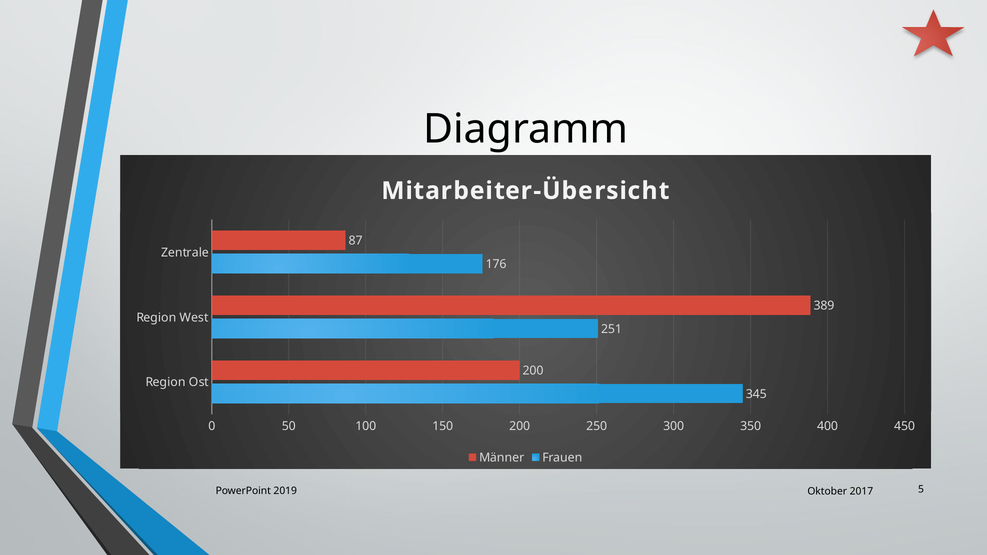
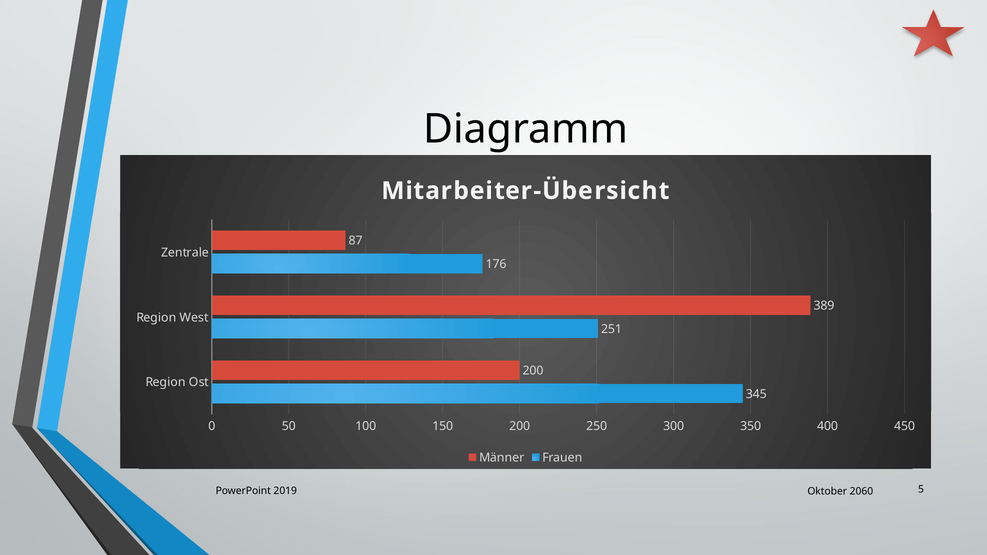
2017: 2017 -> 2060 (861, 492)
